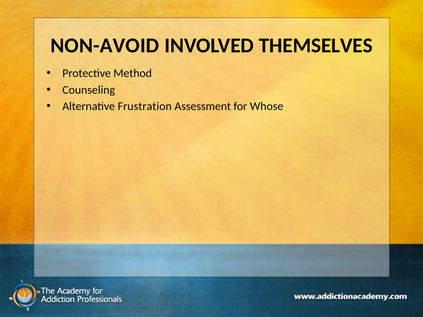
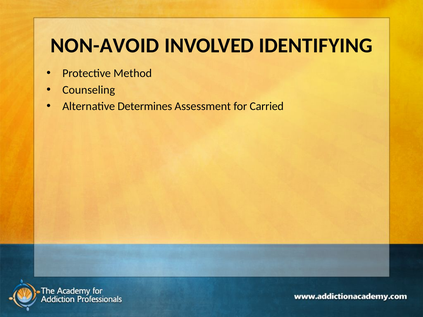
THEMSELVES: THEMSELVES -> IDENTIFYING (316, 46)
Frustration: Frustration -> Determines (145, 106)
Whose: Whose -> Carried (267, 106)
